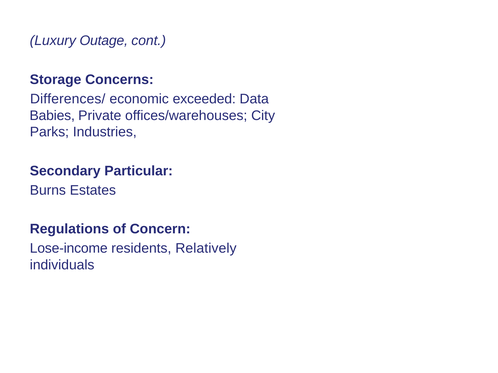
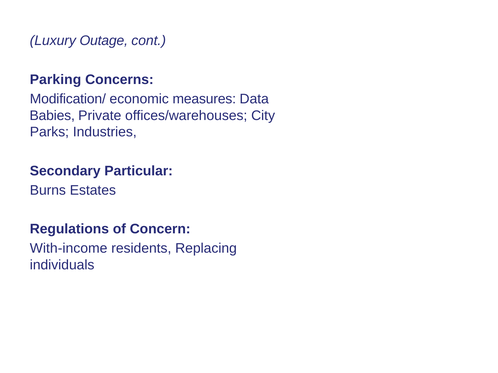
Storage: Storage -> Parking (56, 80)
Differences/: Differences/ -> Modification/ (68, 99)
exceeded: exceeded -> measures (204, 99)
Lose-income: Lose-income -> With-income (69, 249)
Relatively: Relatively -> Replacing (206, 249)
